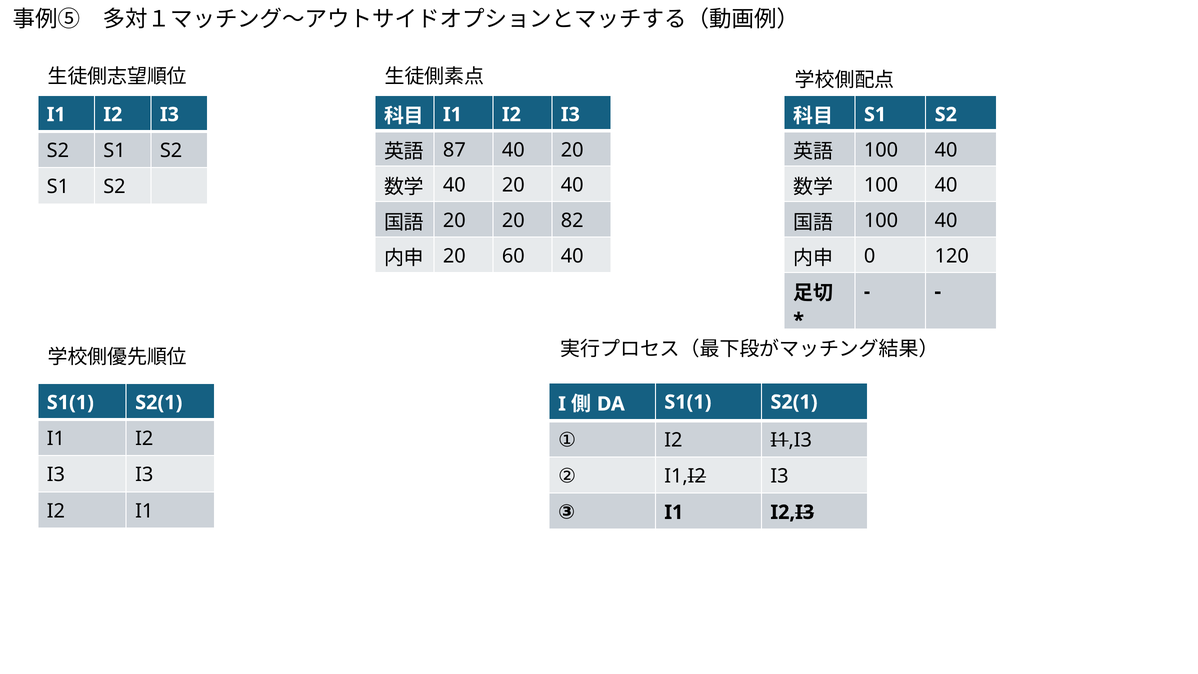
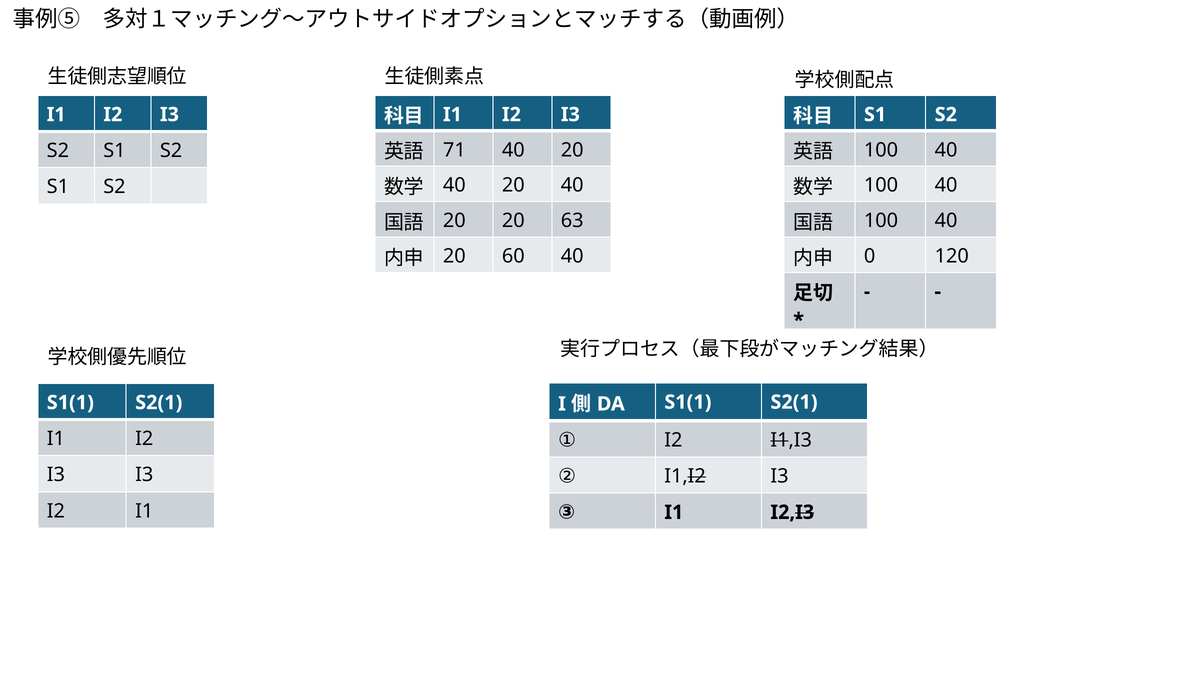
87: 87 -> 71 (454, 150)
82: 82 -> 63 (572, 221)
